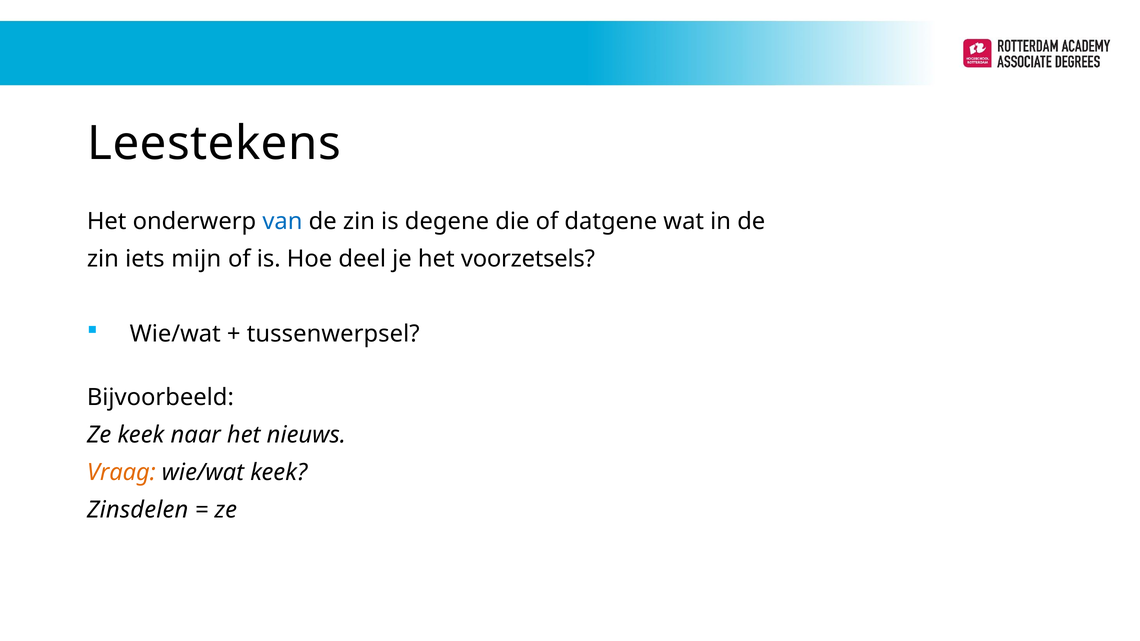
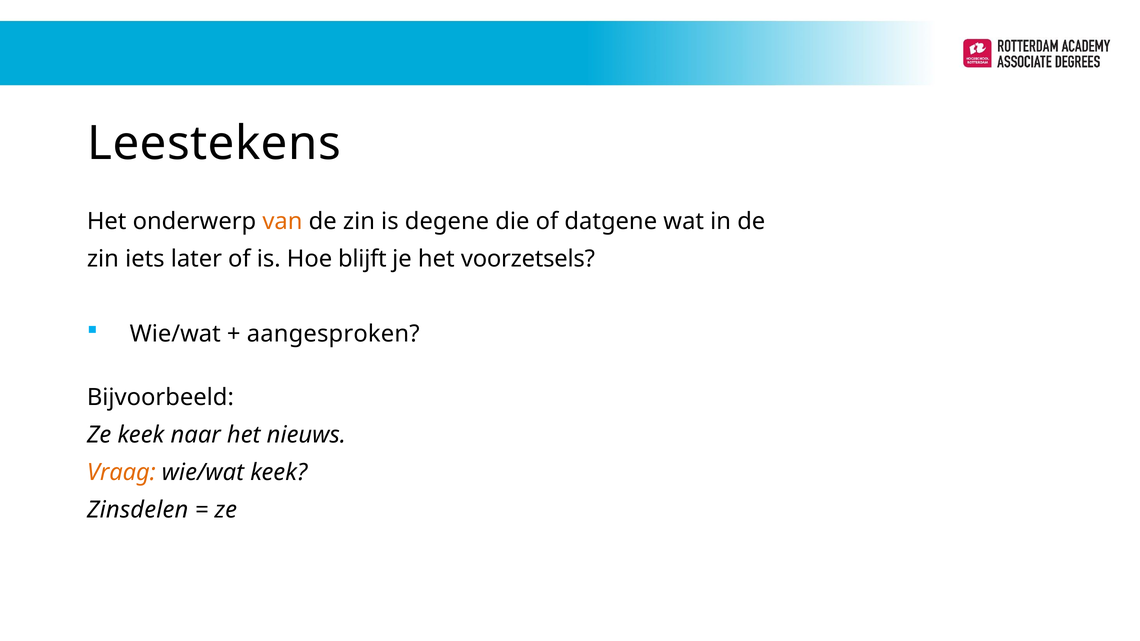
van colour: blue -> orange (282, 221)
mijn: mijn -> later (196, 259)
deel: deel -> blijft (362, 259)
tussenwerpsel: tussenwerpsel -> aangesproken (333, 334)
